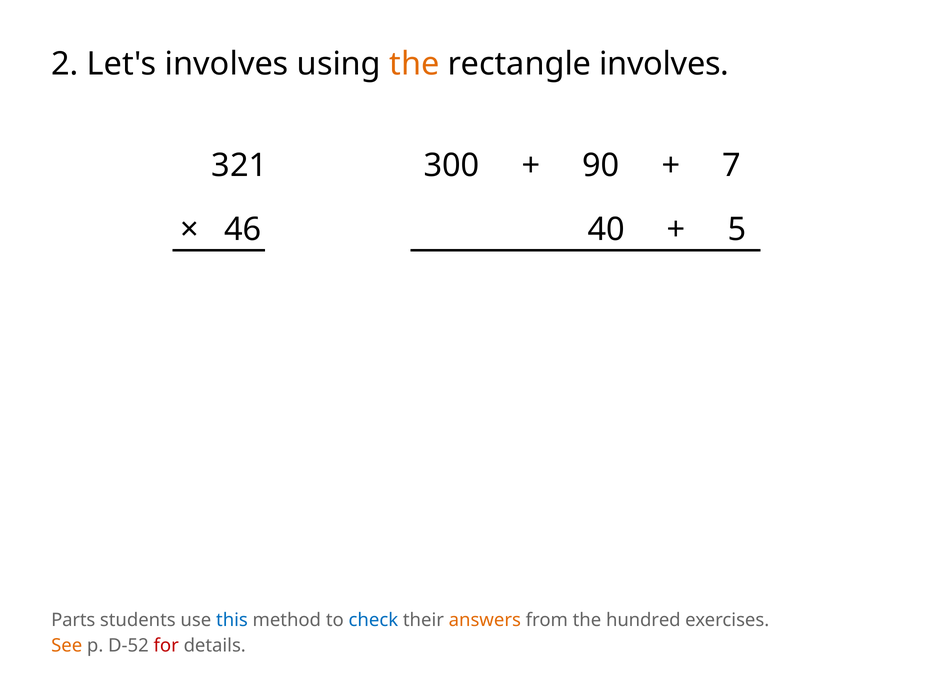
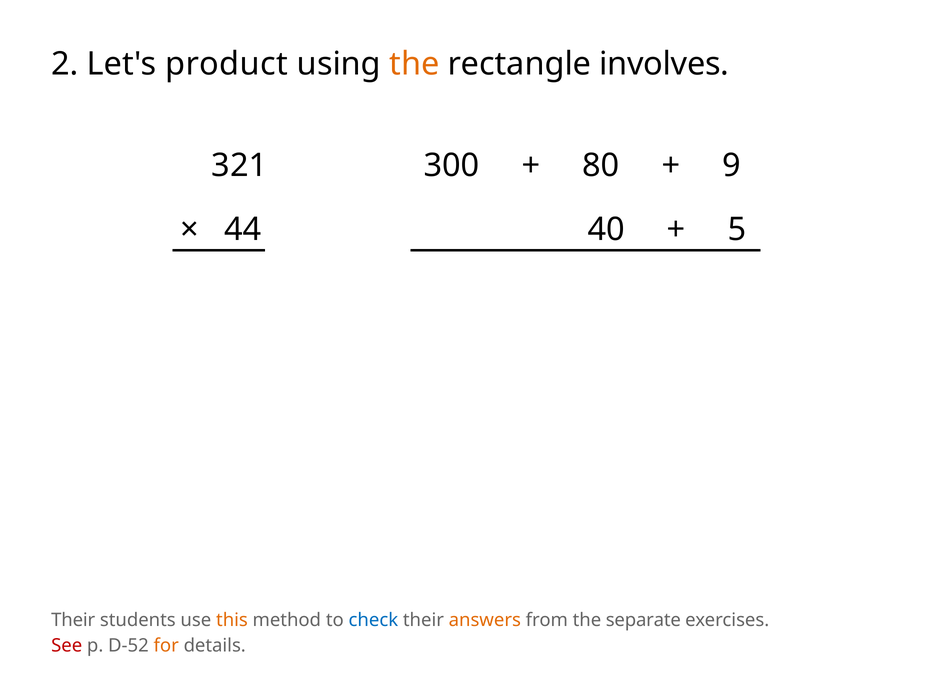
Let's involves: involves -> product (226, 64)
90: 90 -> 80 (601, 165)
7: 7 -> 9 (732, 165)
46: 46 -> 44 (243, 229)
Parts: Parts -> Their (73, 620)
this colour: blue -> orange (232, 620)
hundred: hundred -> separate (643, 620)
See colour: orange -> red (67, 645)
for colour: red -> orange (166, 645)
